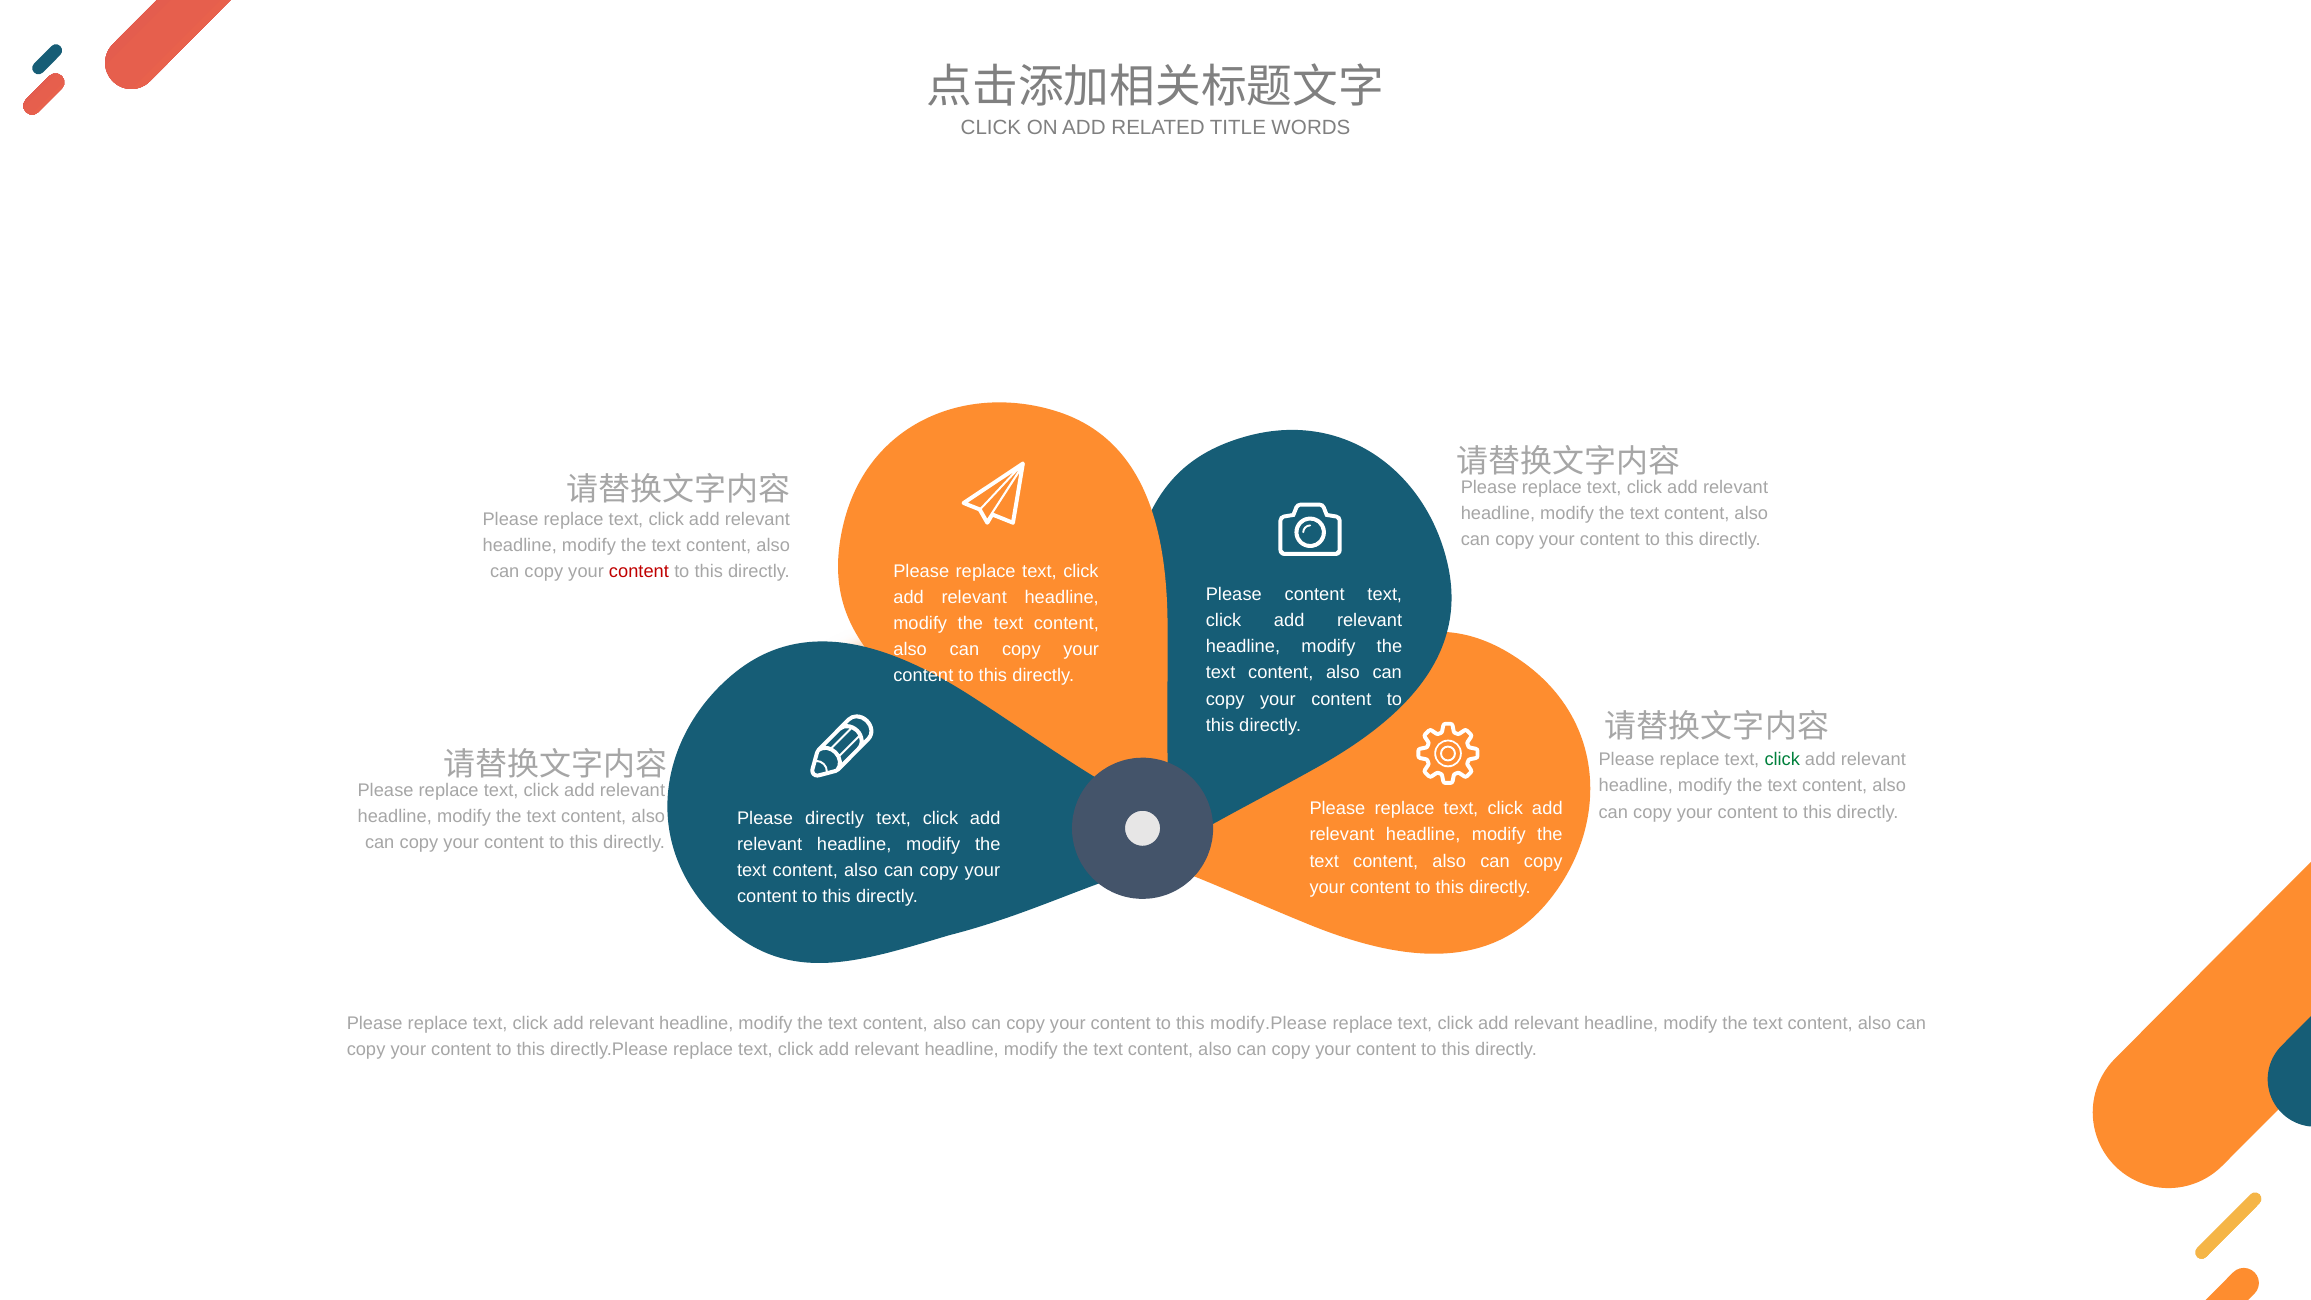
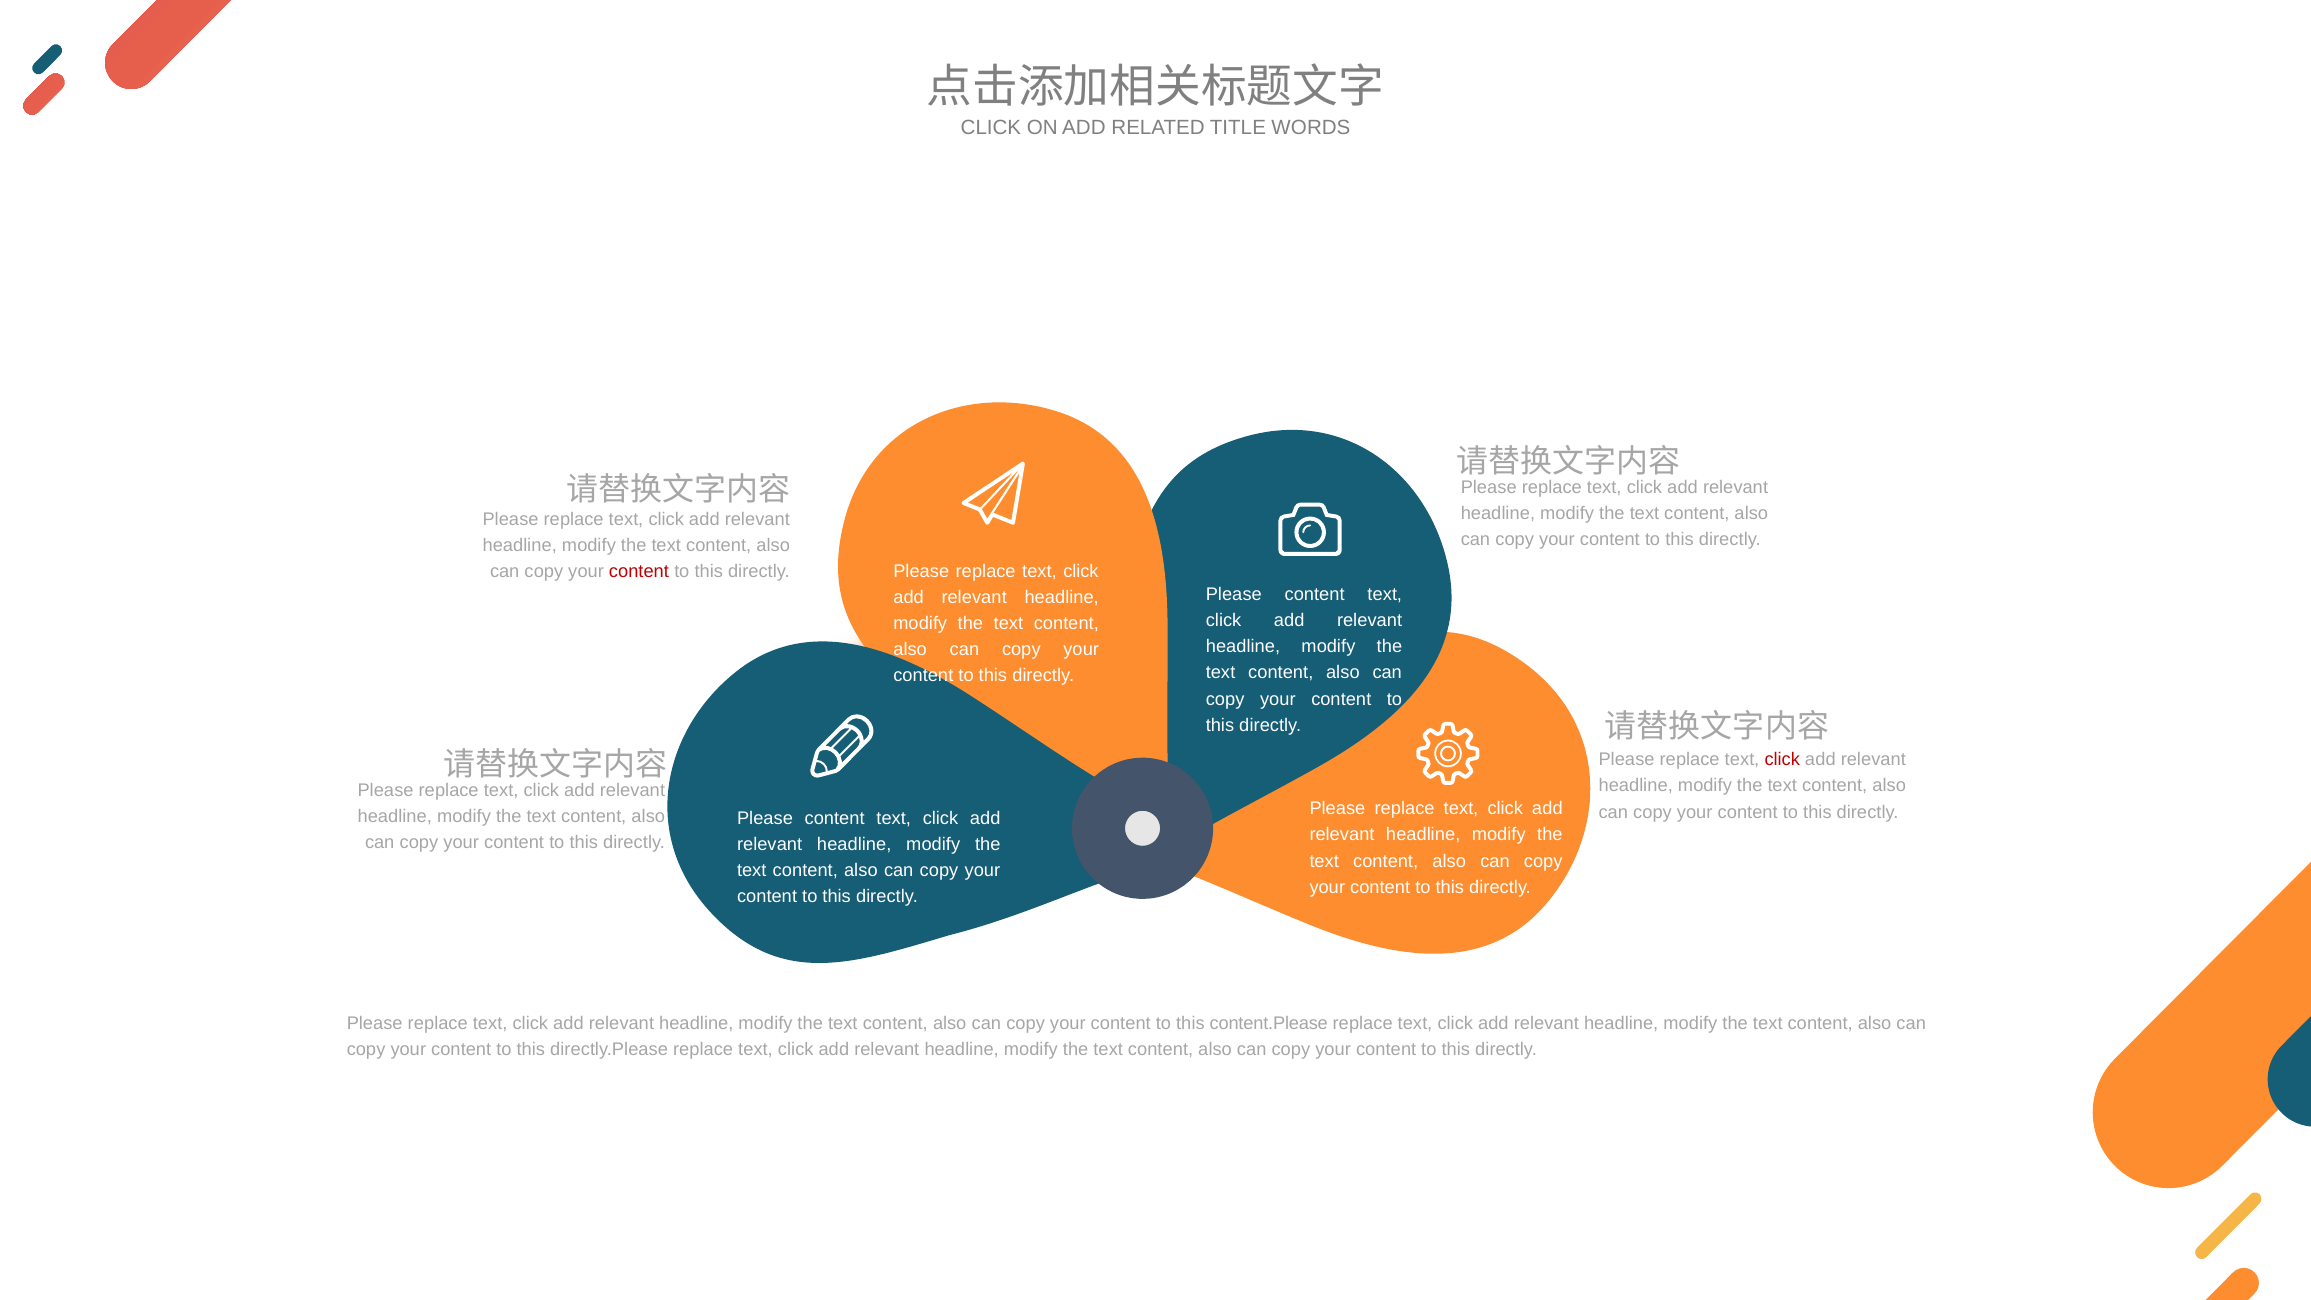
click colour: green -> red (1782, 760)
directly: directly -> content (835, 818)
modify.Please: modify.Please -> content.Please (1269, 1023)
